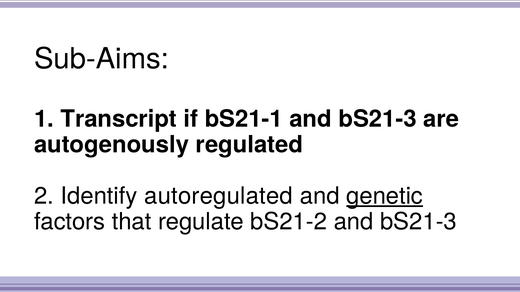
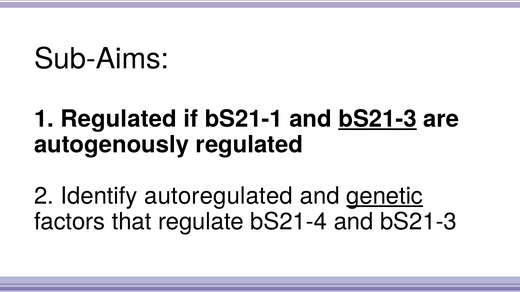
1 Transcript: Transcript -> Regulated (119, 119)
bS21-3 underline: none -> present (378, 119)
bS21-2: bS21-2 -> bS21-4 (289, 222)
